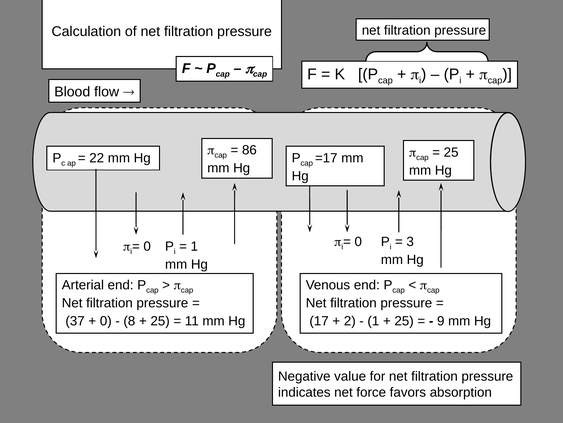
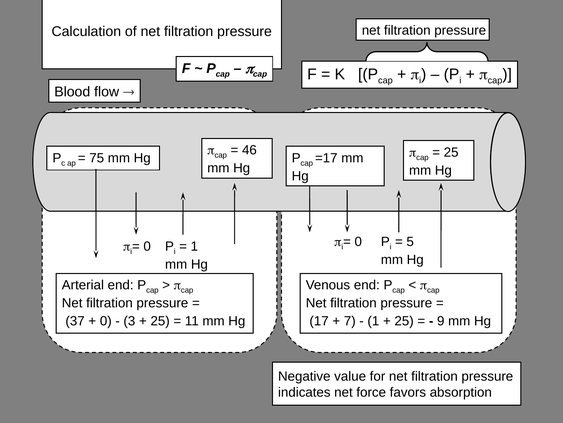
86: 86 -> 46 (249, 150)
22: 22 -> 75 (97, 158)
3: 3 -> 5 (410, 241)
8: 8 -> 3 (129, 320)
2: 2 -> 7 (350, 320)
